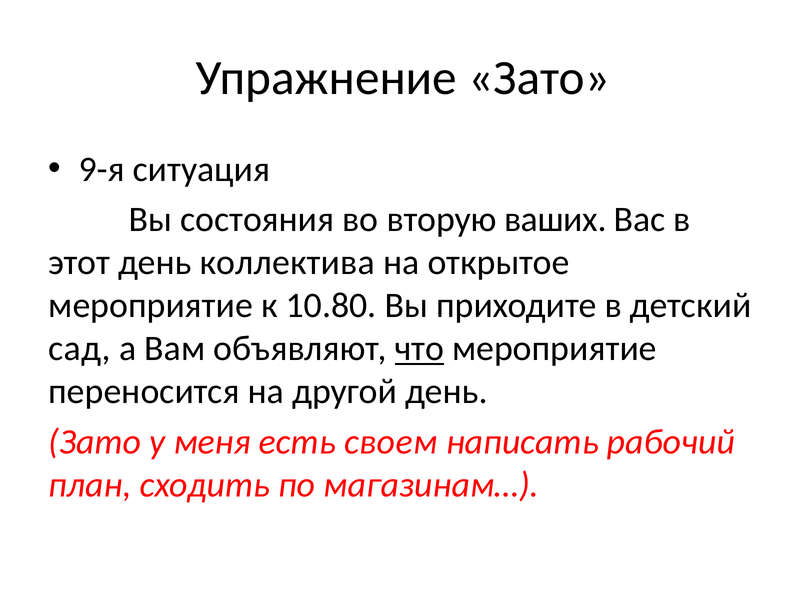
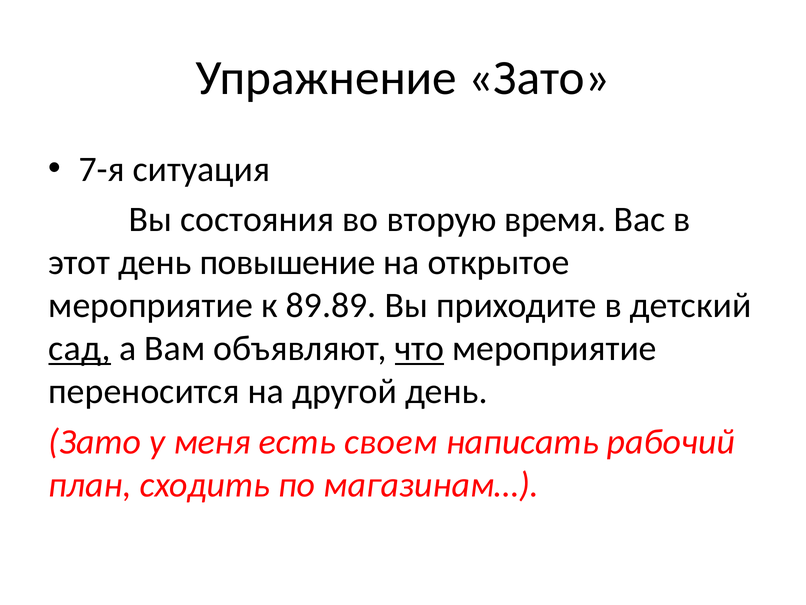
9-я: 9-я -> 7-я (102, 169)
ваших: ваших -> время (555, 219)
коллектива: коллектива -> повышение (288, 262)
10.80: 10.80 -> 89.89 (331, 305)
сад underline: none -> present (80, 348)
